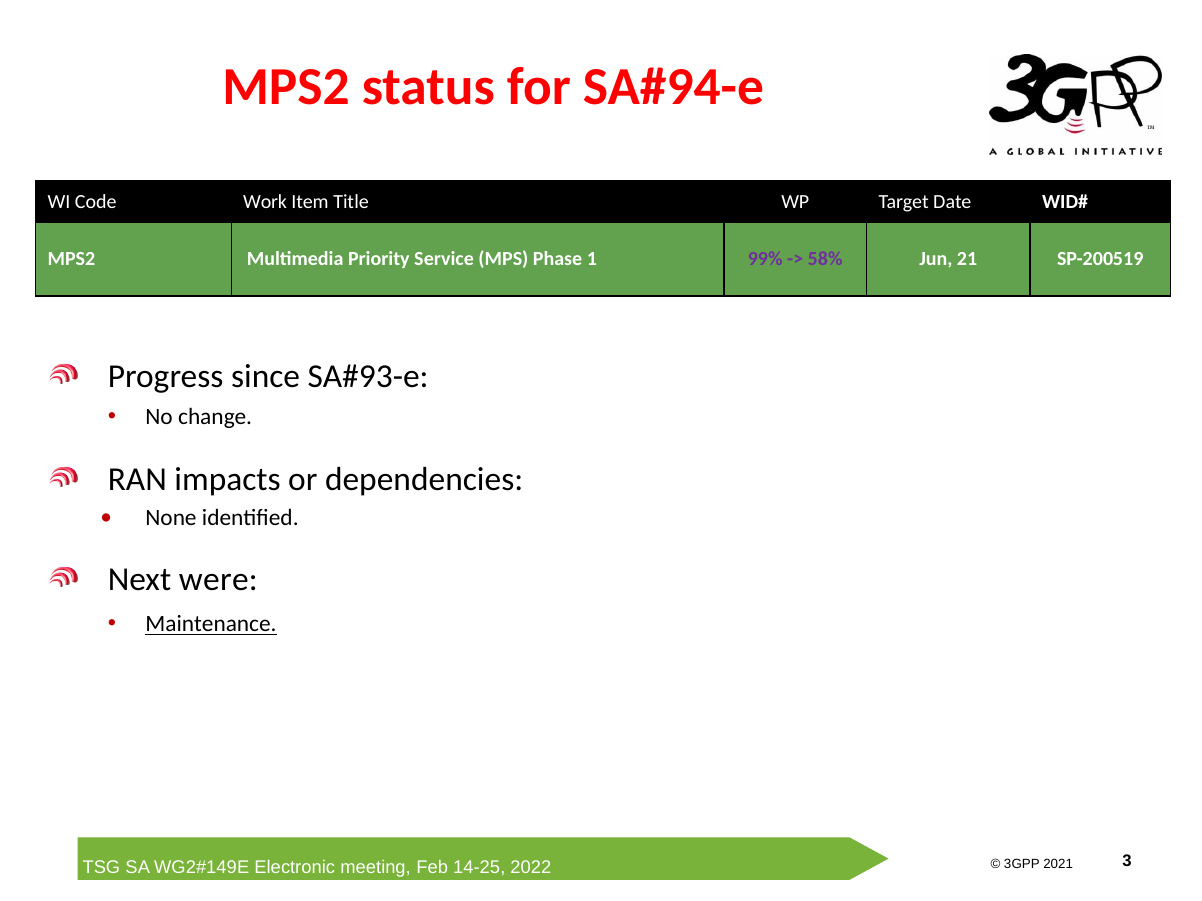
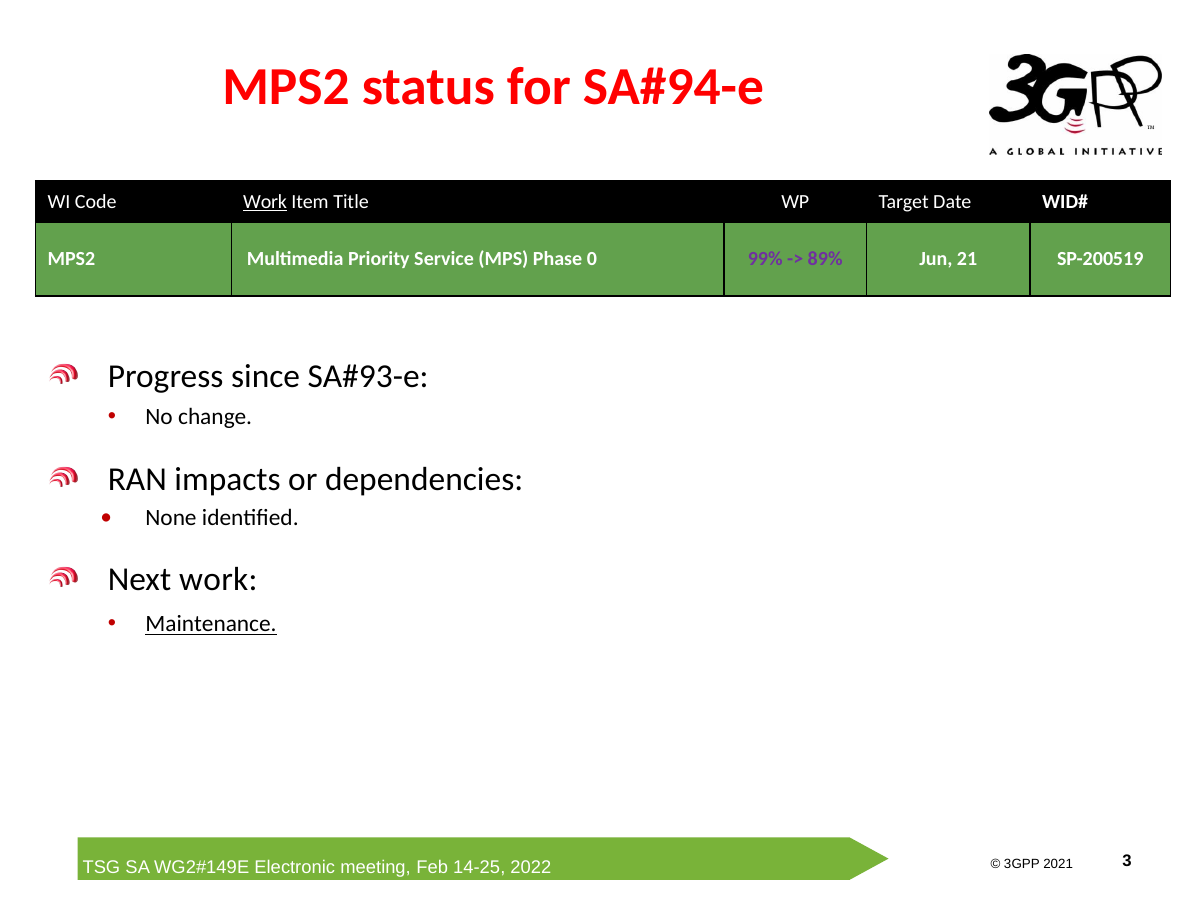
Work underline: none -> present (265, 202)
1: 1 -> 0 (592, 259)
58%: 58% -> 89% (825, 259)
Next were: were -> work (218, 580)
